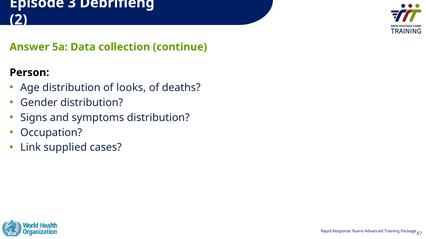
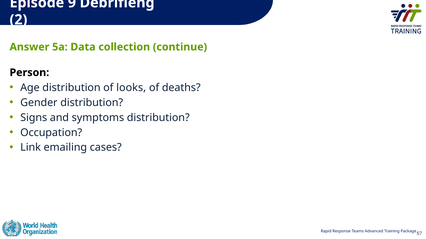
3: 3 -> 9 (72, 3)
supplied: supplied -> emailing (65, 148)
